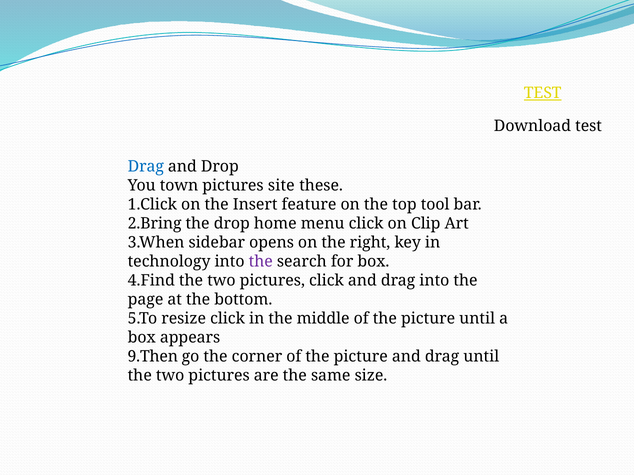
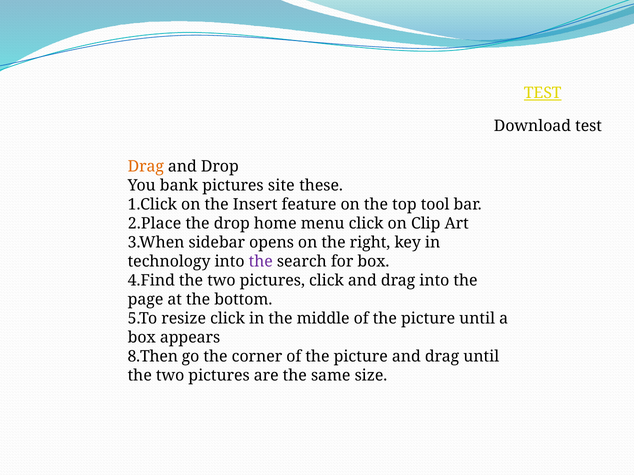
Drag colour: blue -> orange (146, 167)
town: town -> bank (179, 186)
2.Bring: 2.Bring -> 2.Place (155, 224)
9.Then: 9.Then -> 8.Then (153, 357)
